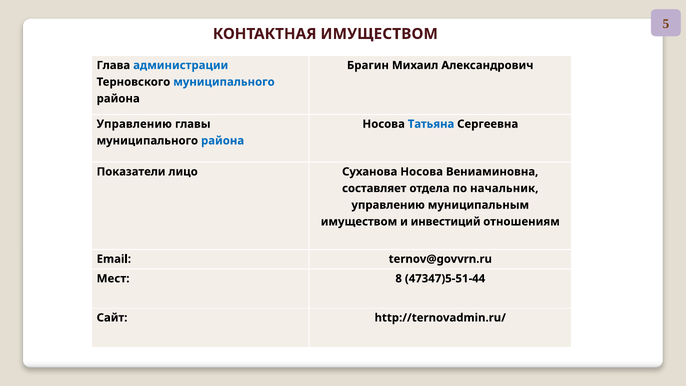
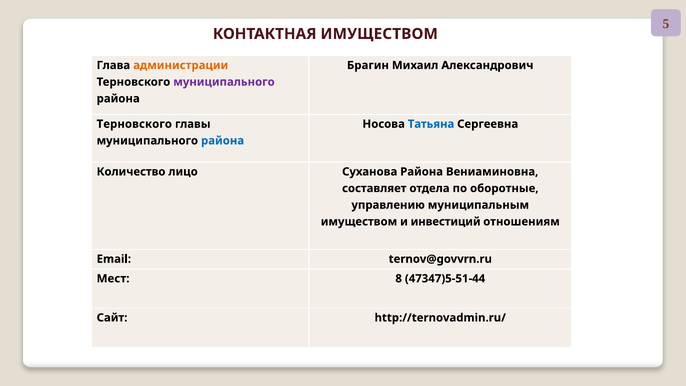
администрации colour: blue -> orange (181, 65)
муниципального colour: blue -> purple (224, 82)
Управлению: Управлению -> Терновского (134, 124)
Показатели: Показатели -> Количество (131, 172)
Суханова Носова: Носова -> Района (422, 172)
начальник: начальник -> оборотные (504, 188)
